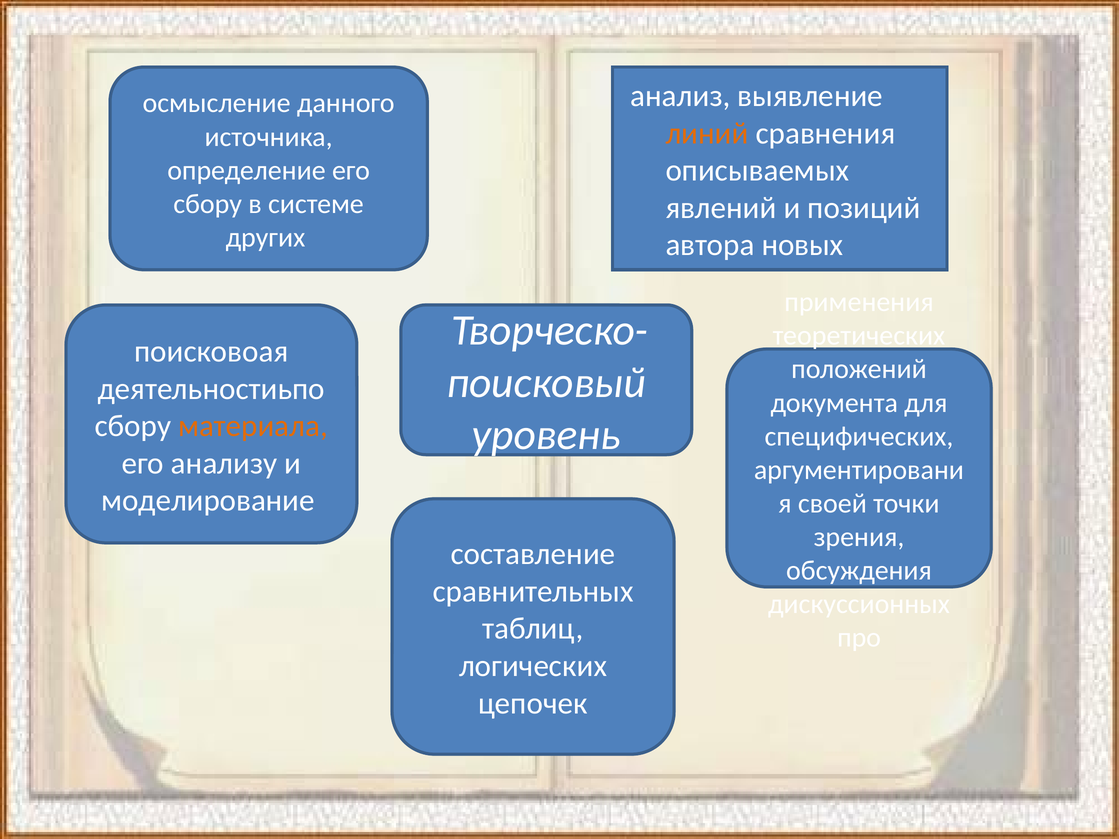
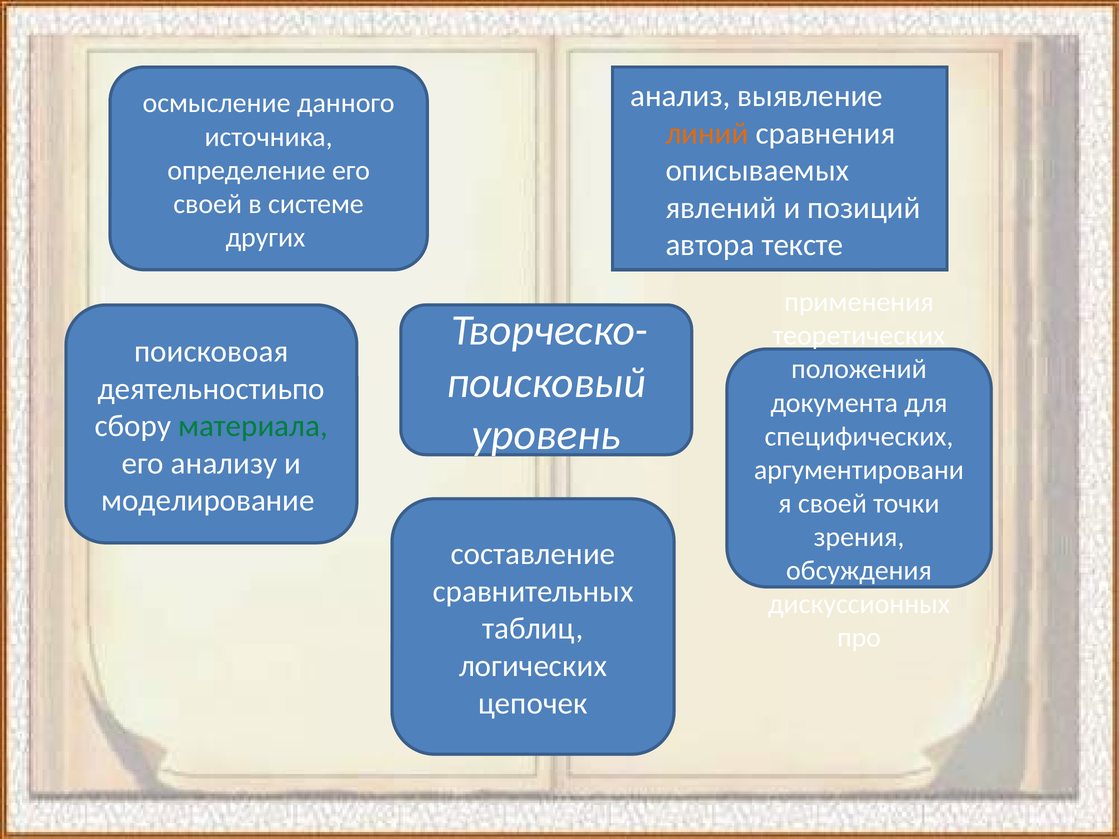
сбору: сбору -> своей (208, 204)
новых: новых -> тексте (802, 245)
материала colour: orange -> green (253, 426)
